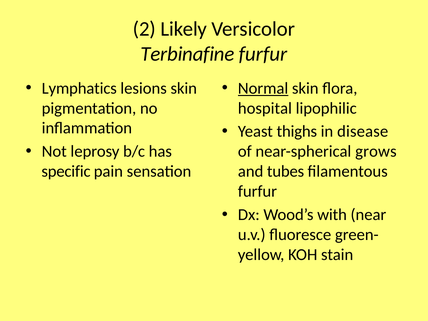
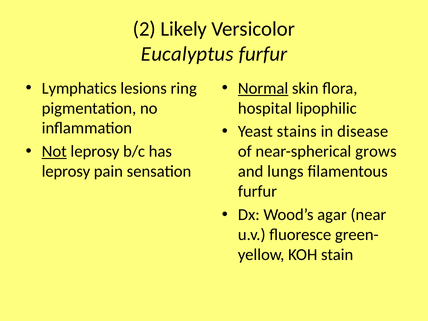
Terbinafine: Terbinafine -> Eucalyptus (187, 54)
lesions skin: skin -> ring (184, 88)
thighs: thighs -> stains (297, 132)
Not underline: none -> present (54, 151)
specific: specific -> leprosy (66, 171)
tubes: tubes -> lungs (285, 171)
with: with -> agar (332, 215)
